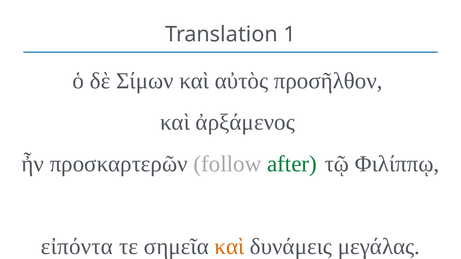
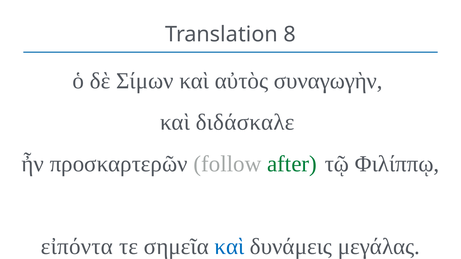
1: 1 -> 8 (290, 34)
προσῆλθον: προσῆλθον -> συναγωγὴν (328, 81)
ἀρξάμενος: ἀρξάμενος -> διδάσκαλε (245, 122)
καὶ colour: orange -> blue (229, 247)
